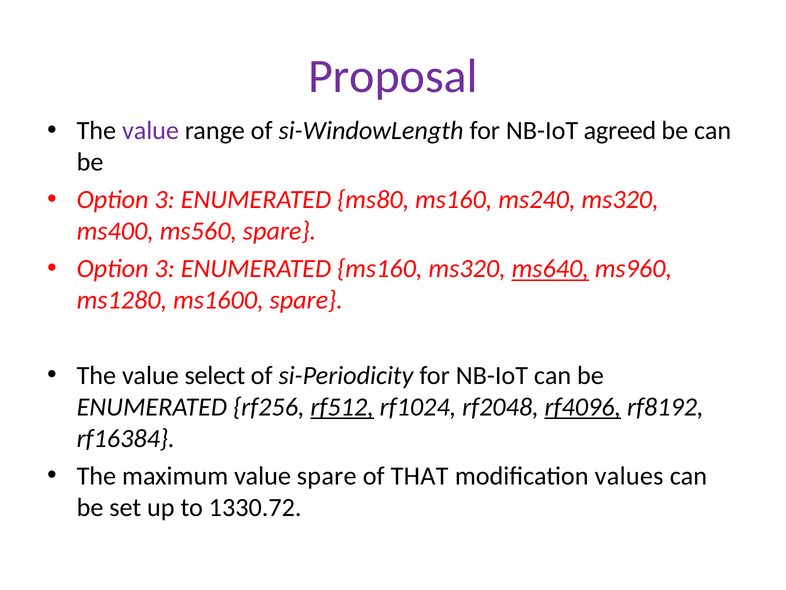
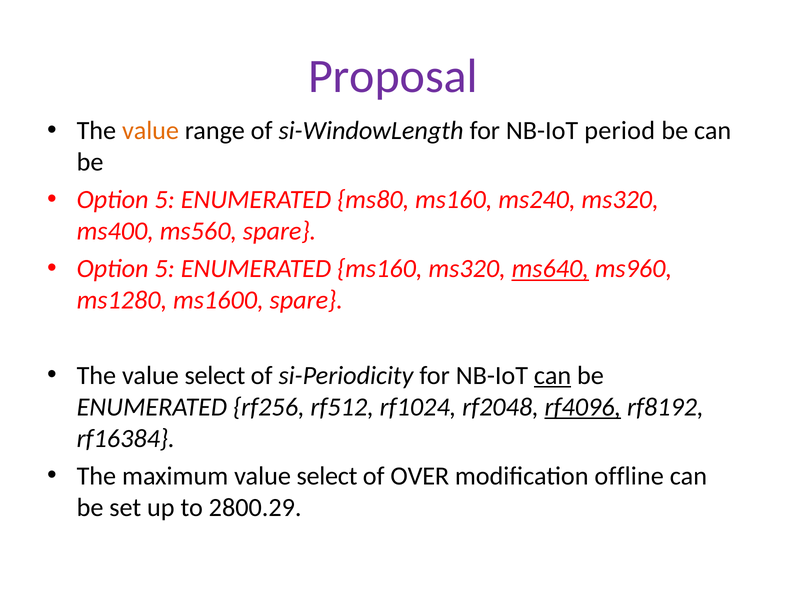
value colour: purple -> orange (151, 131)
agreed: agreed -> period (620, 131)
3: 3 -> 5 (165, 200)
3: 3 -> 5 (165, 269)
can underline: none -> present (553, 375)
rf512 underline: present -> none (342, 407)
maximum value spare: spare -> select (327, 476)
THAT: THAT -> OVER (420, 476)
values: values -> offline (629, 476)
1330.72: 1330.72 -> 2800.29 (255, 507)
